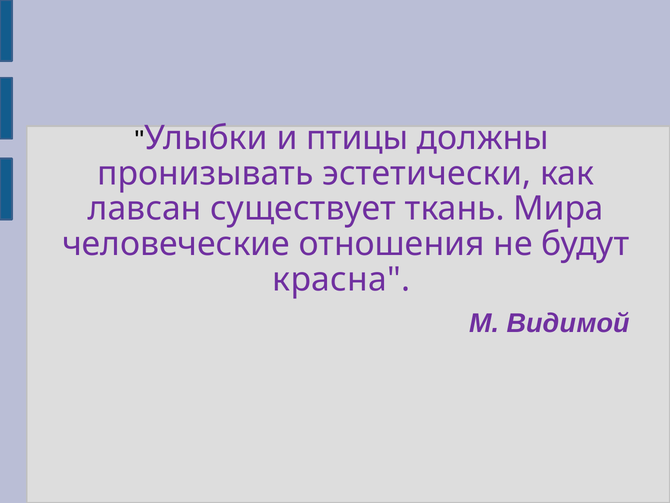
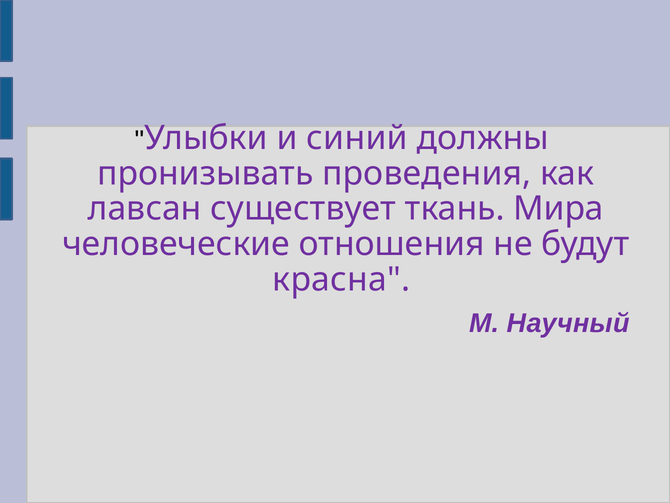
птицы: птицы -> синий (357, 138)
эстетически: эстетически -> проведения (427, 173)
Видимой: Видимой -> Научный (568, 323)
